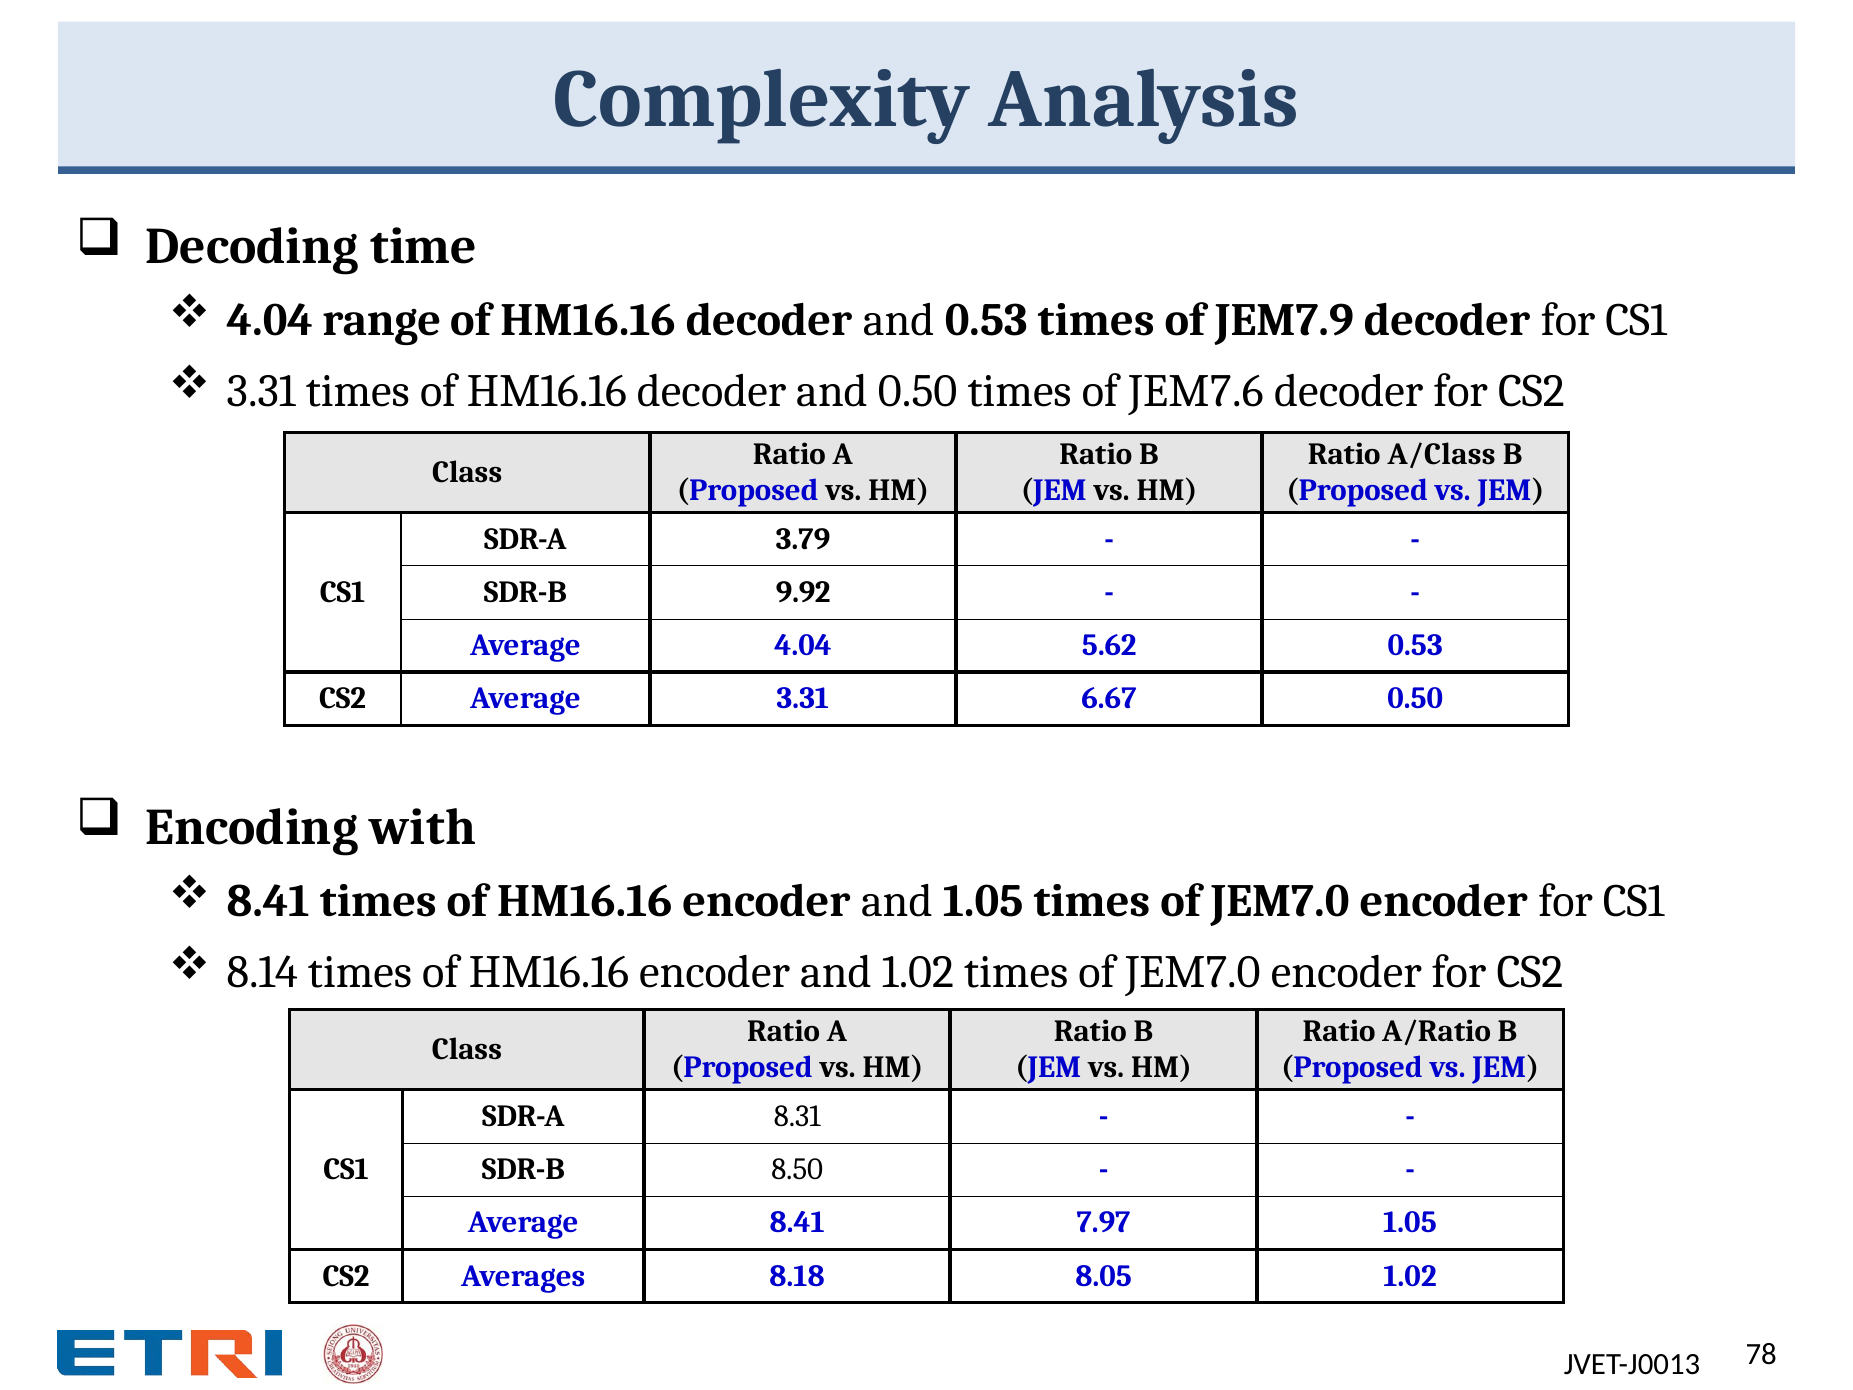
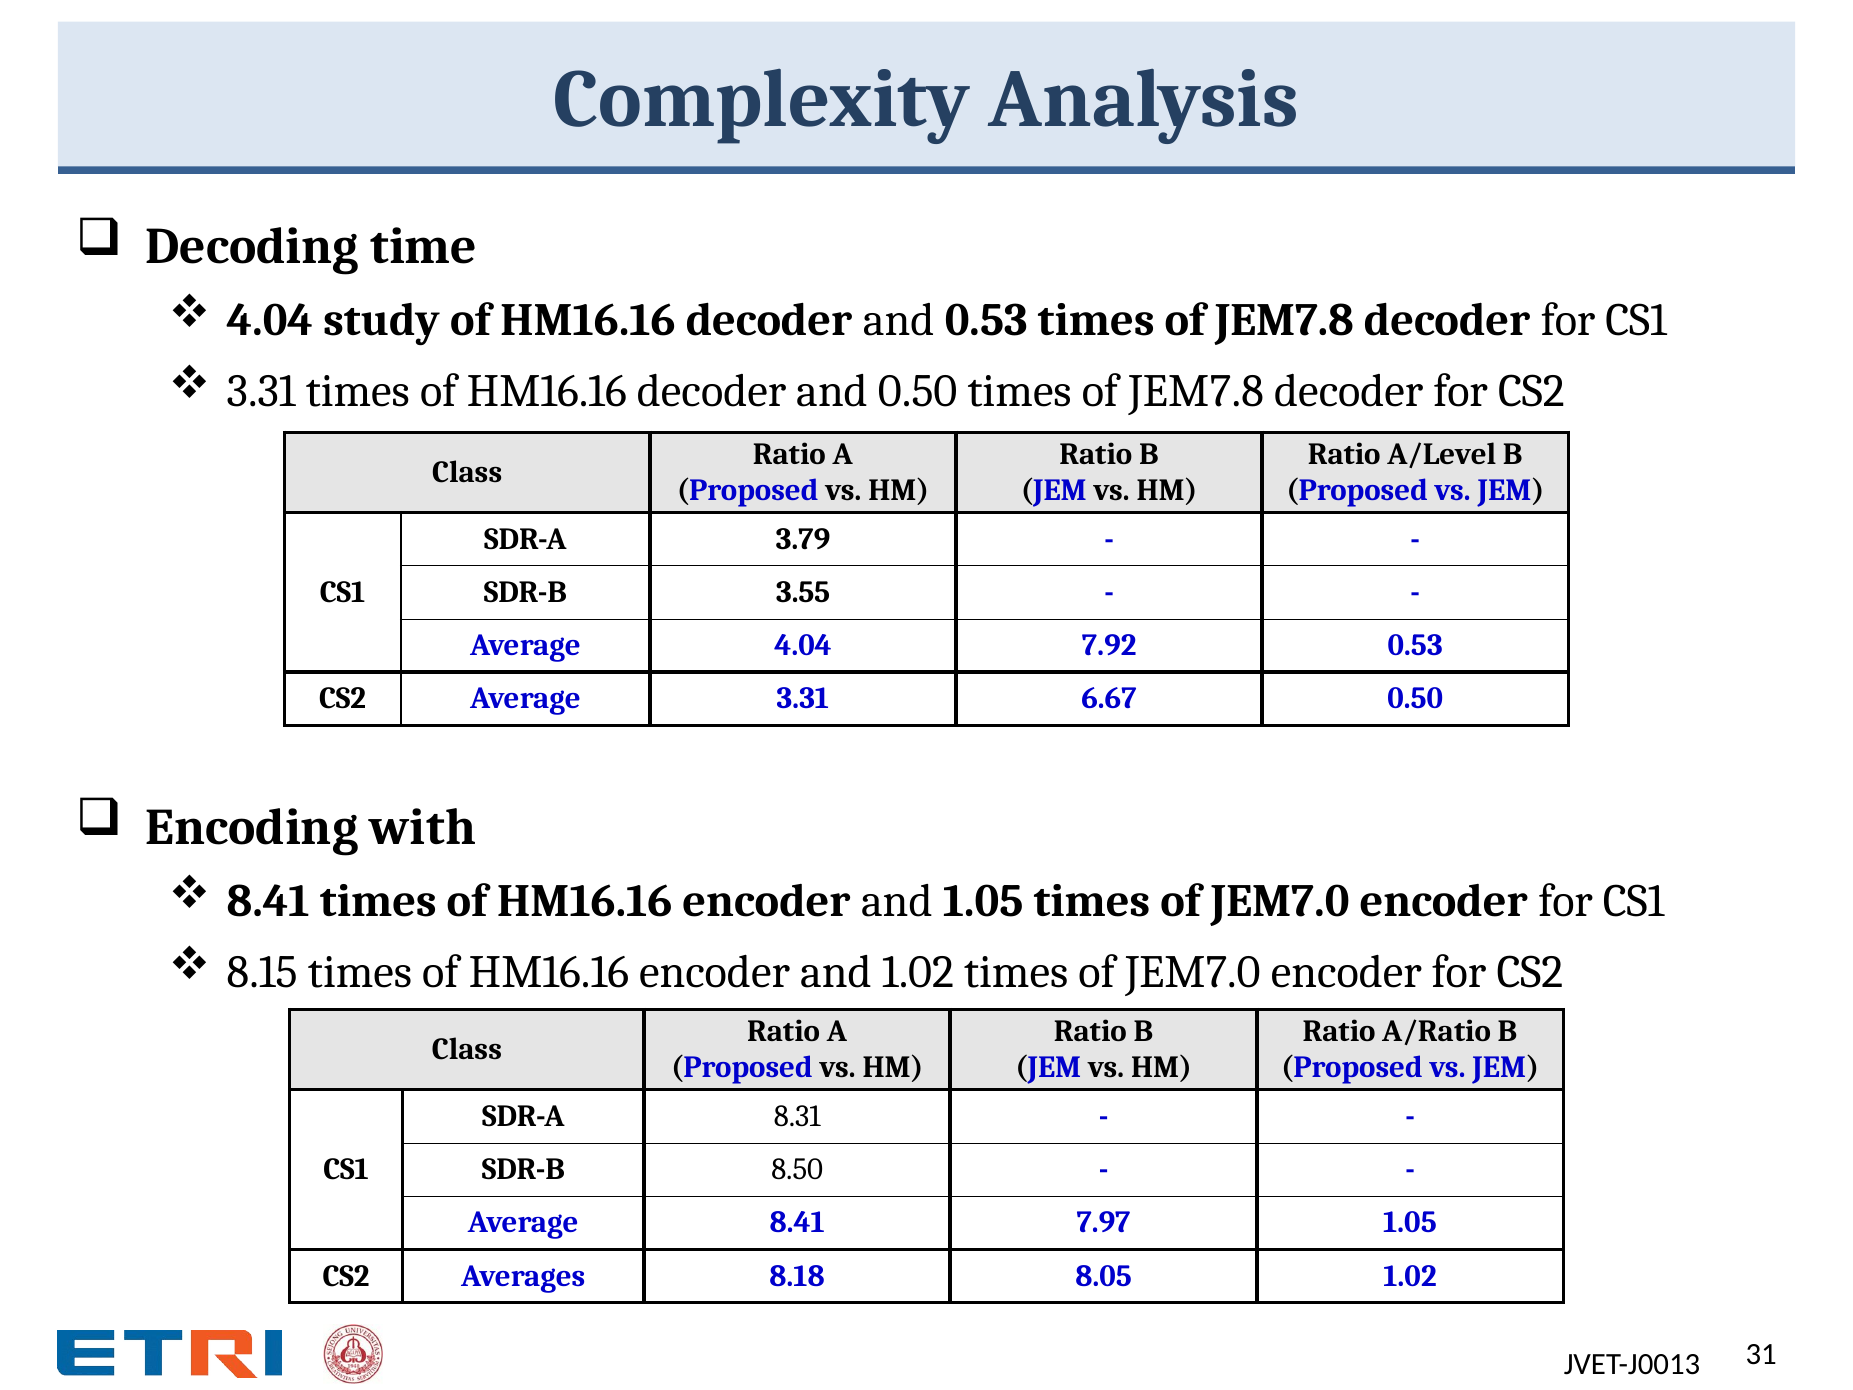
range: range -> study (382, 320)
0.53 times of JEM7.9: JEM7.9 -> JEM7.8 (1284, 320)
0.50 times of JEM7.6: JEM7.6 -> JEM7.8 (1196, 391)
A/Class: A/Class -> A/Level (1442, 454)
9.92: 9.92 -> 3.55 (803, 592)
5.62: 5.62 -> 7.92 (1109, 645)
8.14: 8.14 -> 8.15 (262, 972)
78: 78 -> 31 (1761, 1354)
